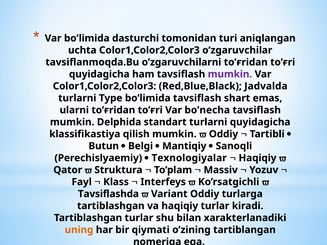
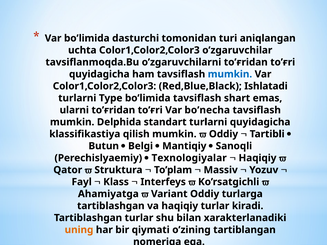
mumkin colour: purple -> blue (230, 74)
Jadvalda: Jadvalda -> Ishlatadi (266, 86)
Tavsiflashda: Tavsiflashda -> Ahamiyatga (108, 194)
